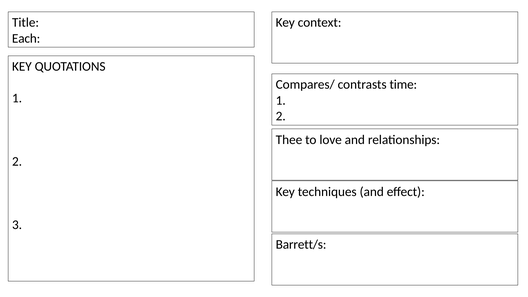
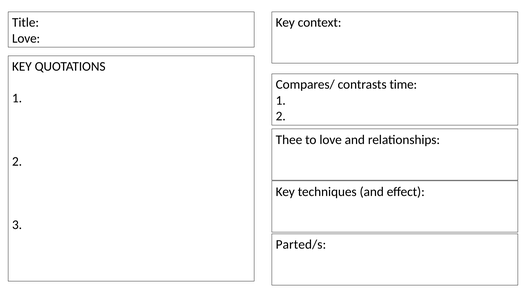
Each: Each -> Love (26, 38)
Barrett/s: Barrett/s -> Parted/s (301, 244)
